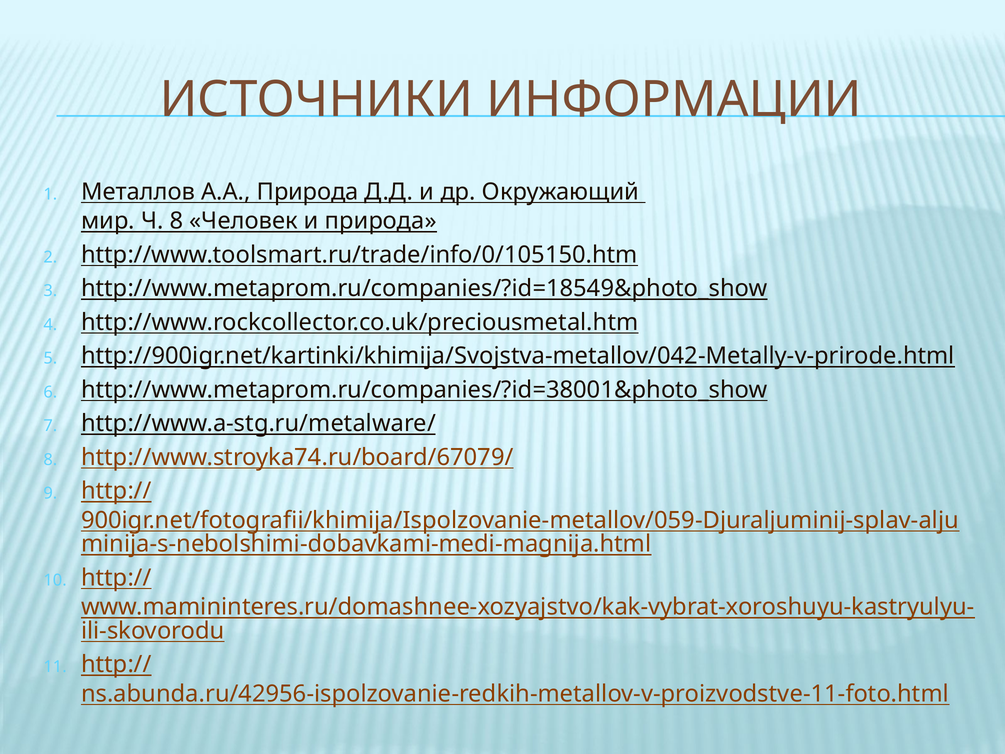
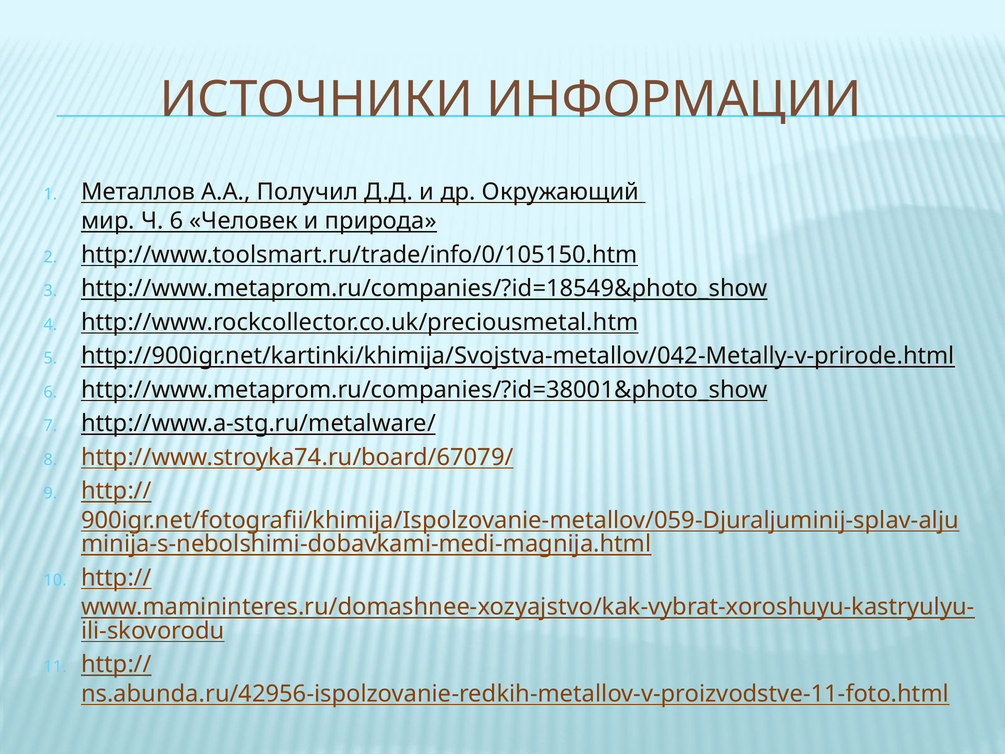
А.А Природа: Природа -> Получил (307, 192)
Ч 8: 8 -> 6 (176, 221)
